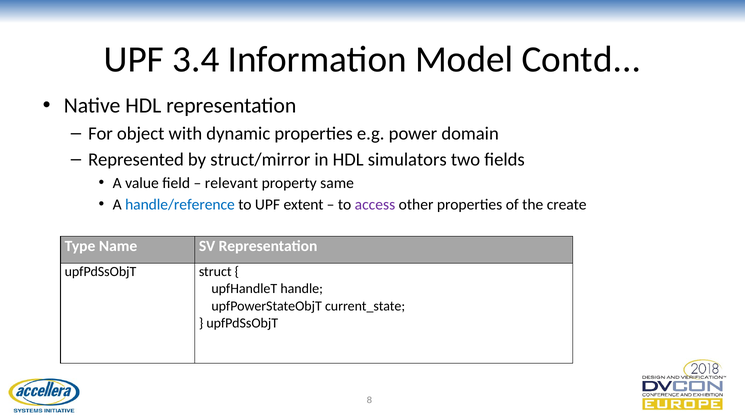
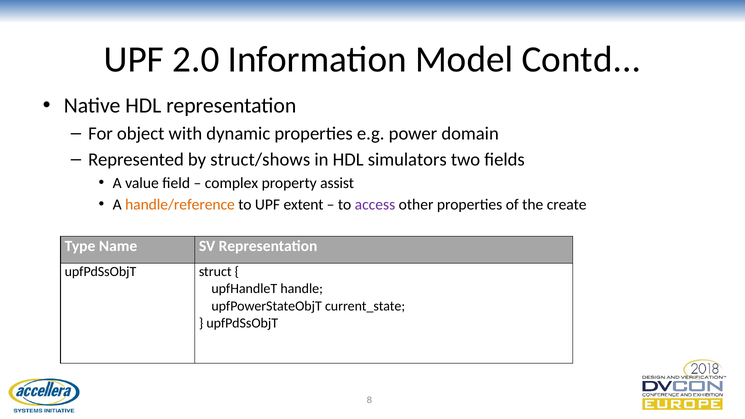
3.4: 3.4 -> 2.0 (196, 60)
struct/mirror: struct/mirror -> struct/shows (260, 160)
relevant: relevant -> complex (231, 183)
same: same -> assist (337, 183)
handle/reference colour: blue -> orange (180, 205)
